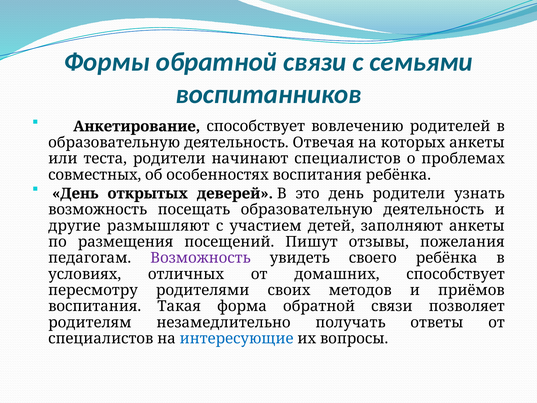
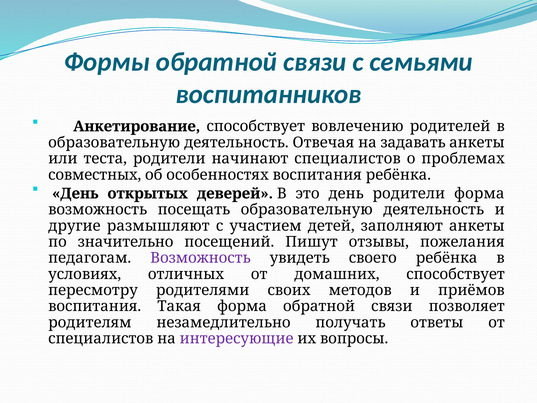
которых: которых -> задавать (413, 142)
родители узнать: узнать -> форма (479, 193)
размещения: размещения -> значительно (126, 242)
интересующие colour: blue -> purple (237, 338)
